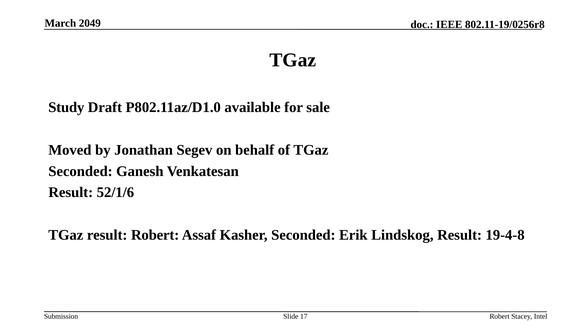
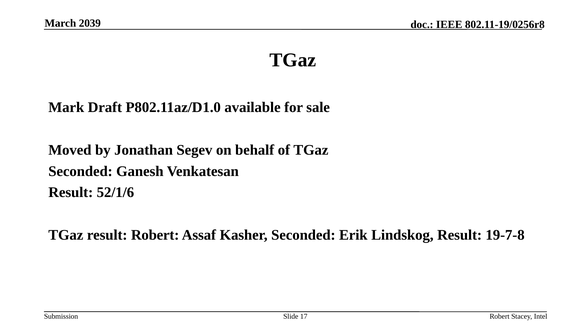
2049: 2049 -> 2039 (90, 23)
Study: Study -> Mark (66, 107)
19-4-8: 19-4-8 -> 19-7-8 (505, 235)
